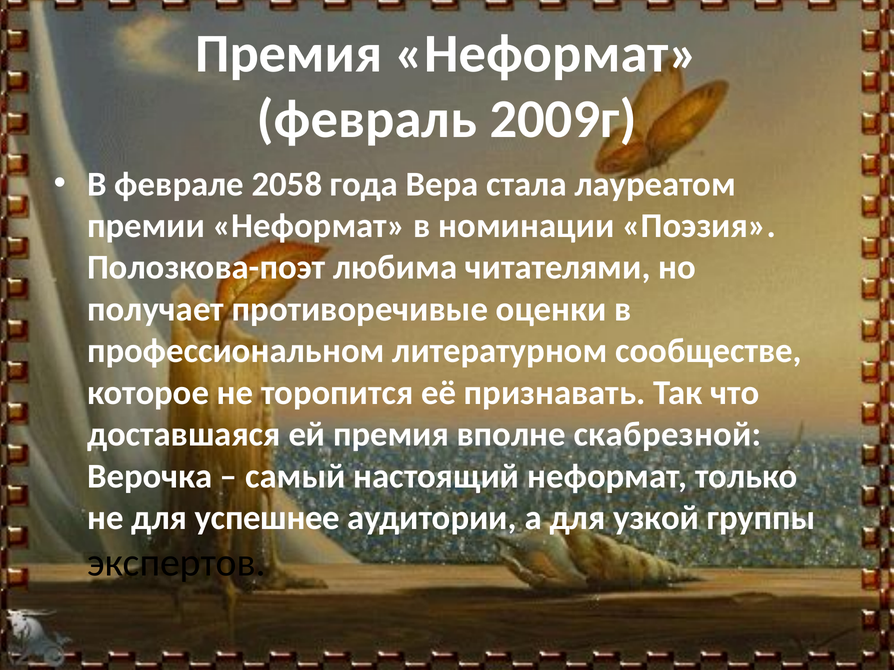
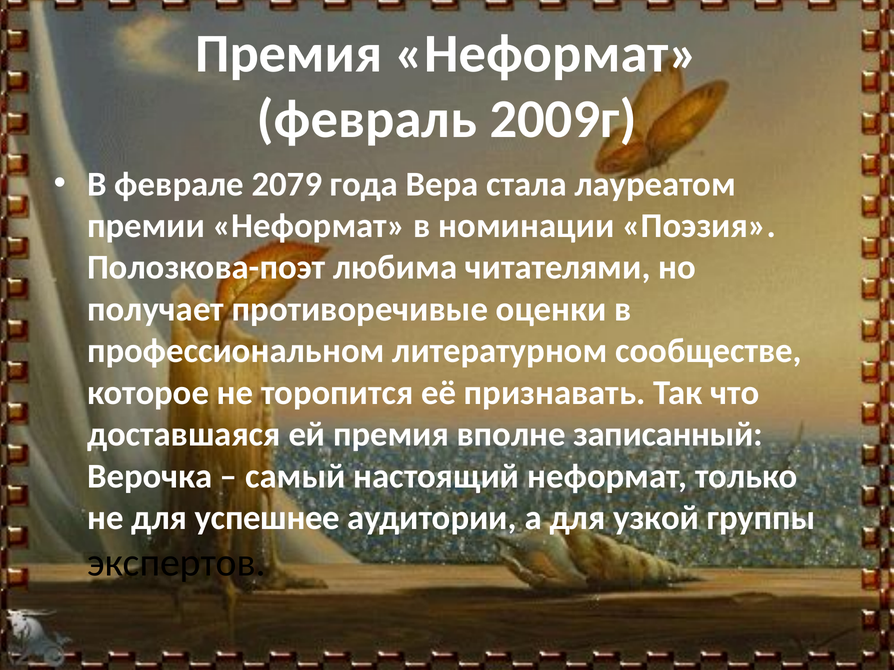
2058: 2058 -> 2079 (287, 184)
скабрезной: скабрезной -> записанный (668, 435)
